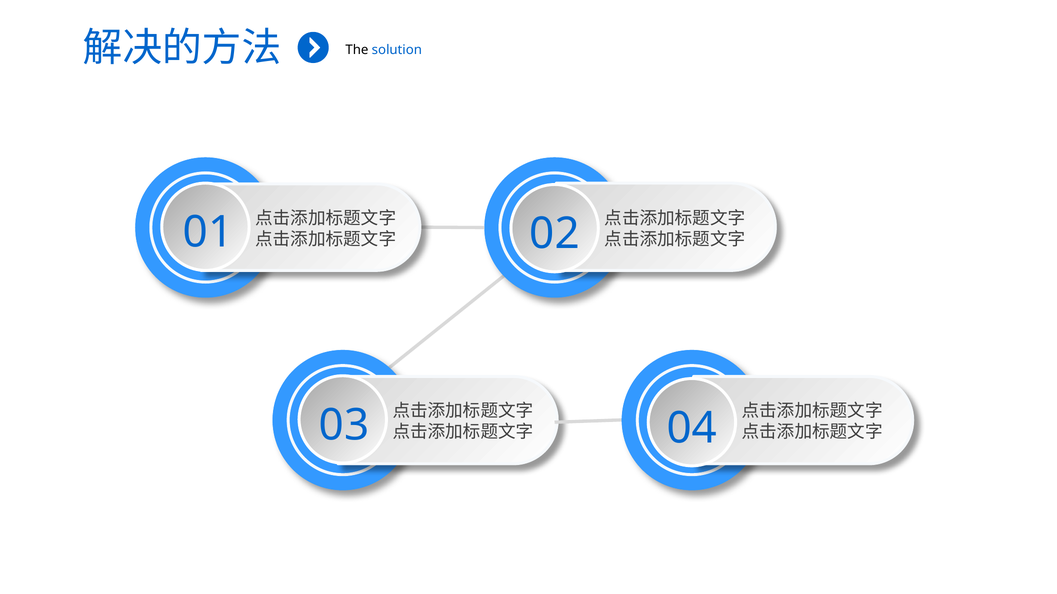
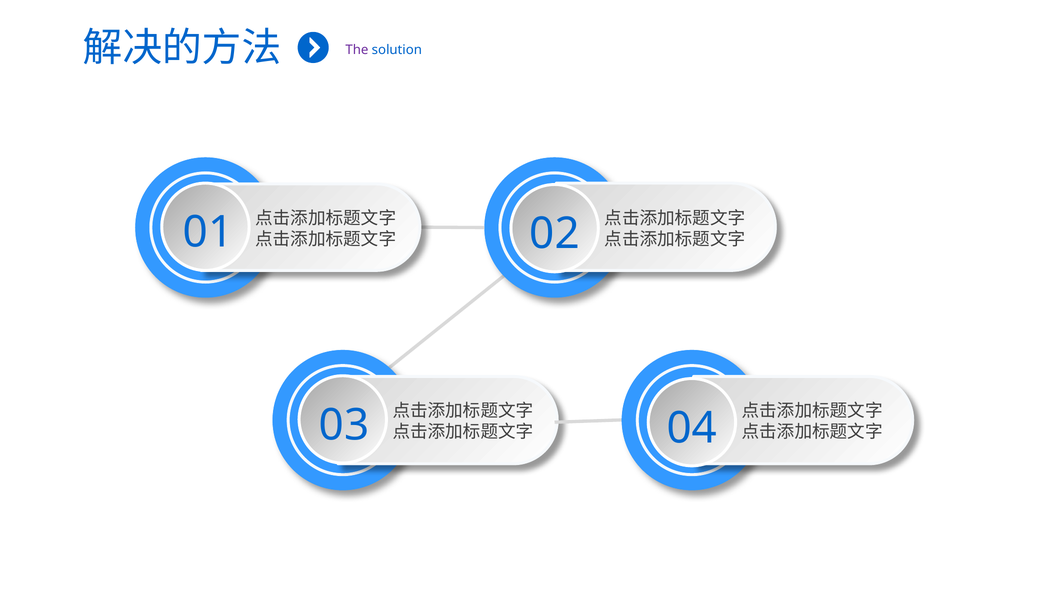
The colour: black -> purple (357, 50)
